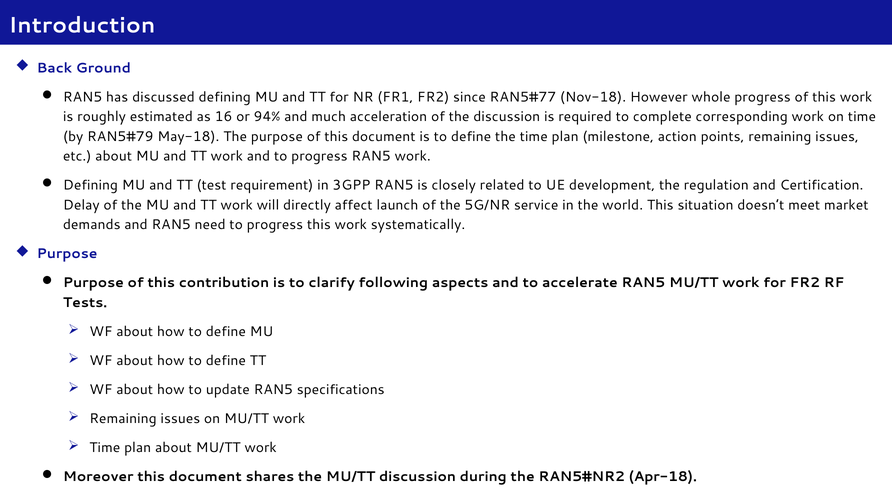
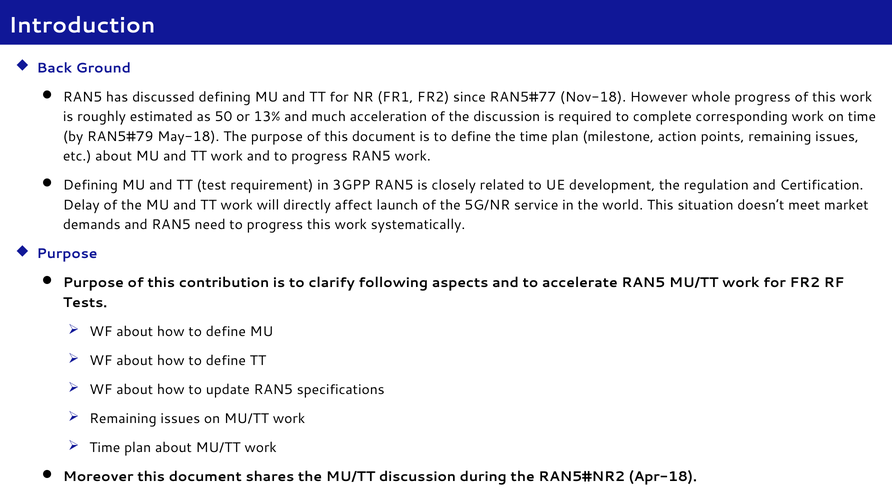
16: 16 -> 50 (223, 117)
94%: 94% -> 13% (267, 117)
